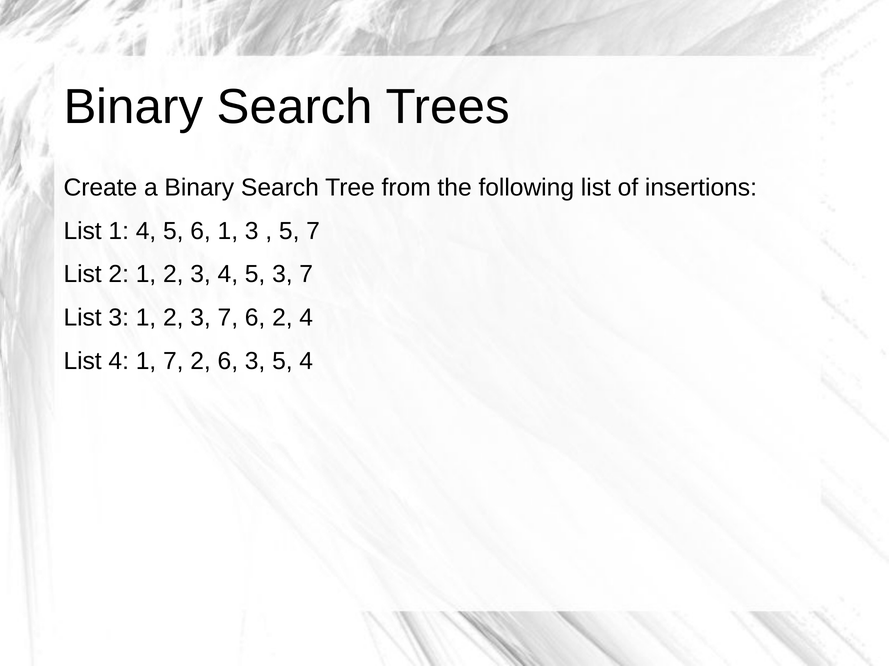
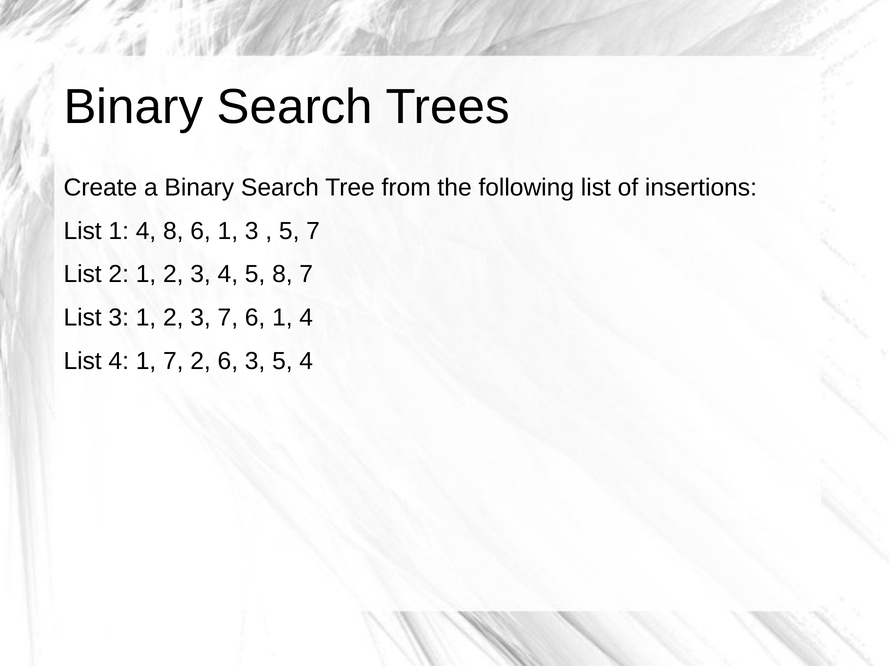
1 4 5: 5 -> 8 (173, 231)
5 3: 3 -> 8 (282, 275)
7 6 2: 2 -> 1 (282, 318)
